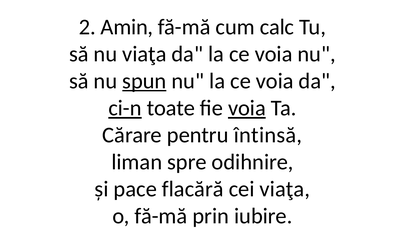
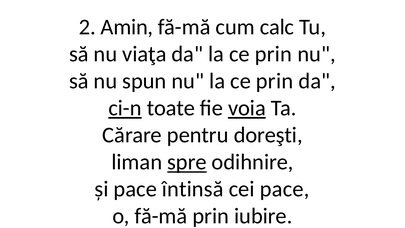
da la ce voia: voia -> prin (273, 54)
spun underline: present -> none (144, 81)
nu la ce voia: voia -> prin (275, 81)
întinsă: întinsă -> doreşti (268, 135)
spre underline: none -> present (187, 162)
flacără: flacără -> întinsă (193, 189)
cei viaţa: viaţa -> pace (285, 189)
